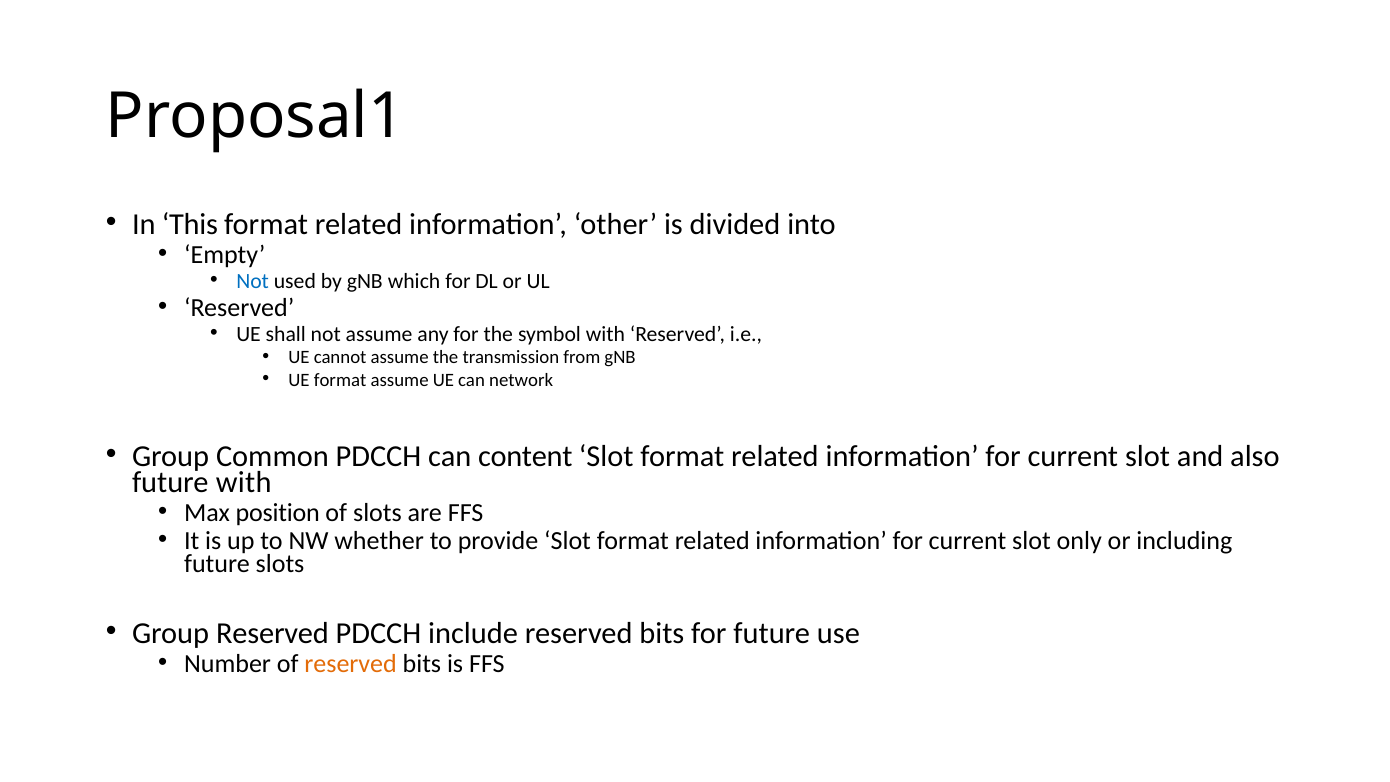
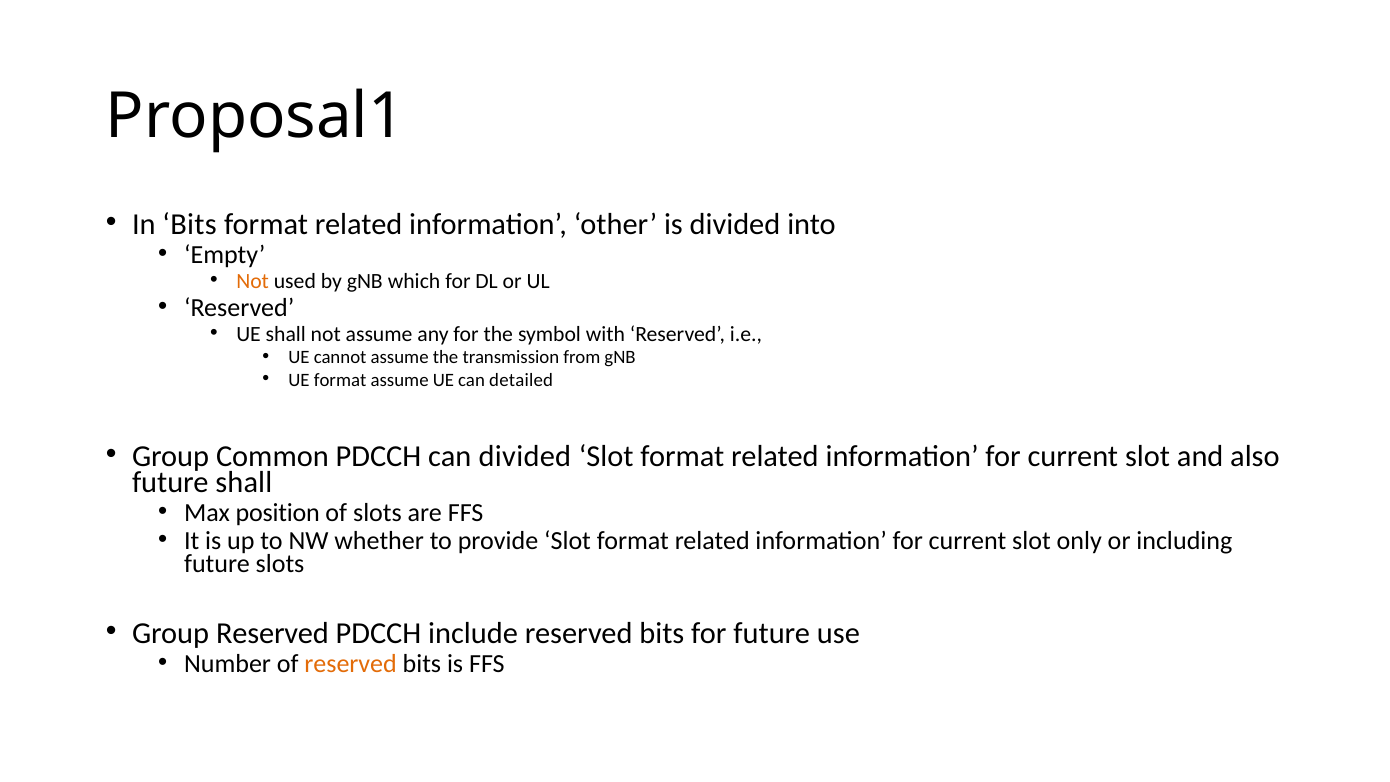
In This: This -> Bits (190, 224)
Not colour: blue -> orange (253, 281)
network: network -> detailed (521, 380)
can content: content -> divided (525, 456)
future with: with -> shall (244, 482)
